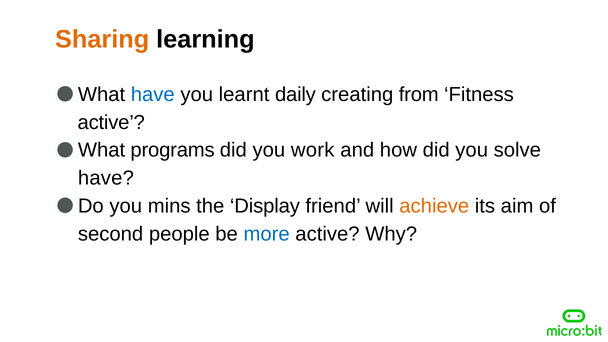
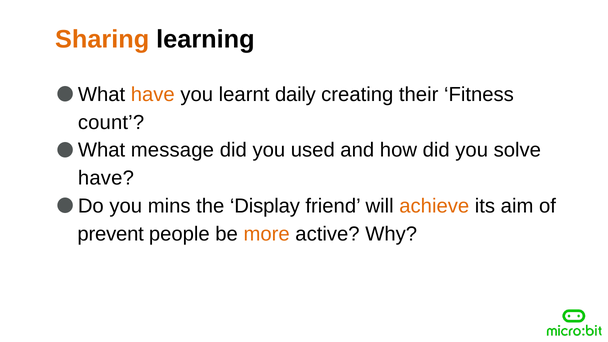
have colour: blue -> orange (153, 94)
from: from -> their (419, 94)
active: active -> count (111, 122)
programs: programs -> message (172, 150)
work: work -> used (313, 150)
second: second -> prevent (111, 234)
more colour: blue -> orange (267, 234)
